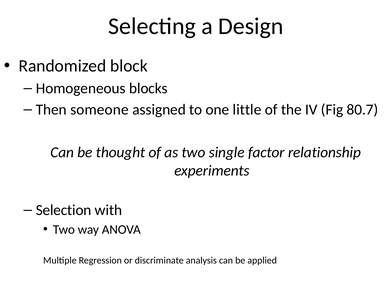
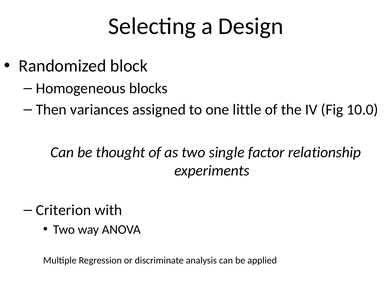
someone: someone -> variances (100, 110)
80.7: 80.7 -> 10.0 (362, 110)
Selection: Selection -> Criterion (63, 210)
